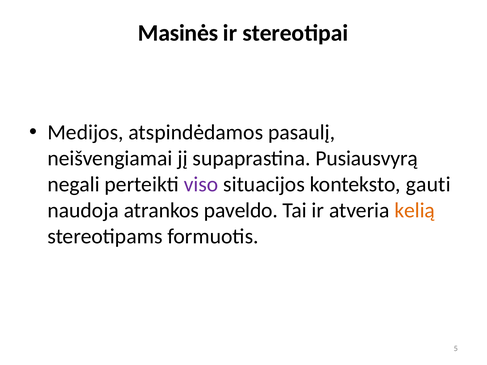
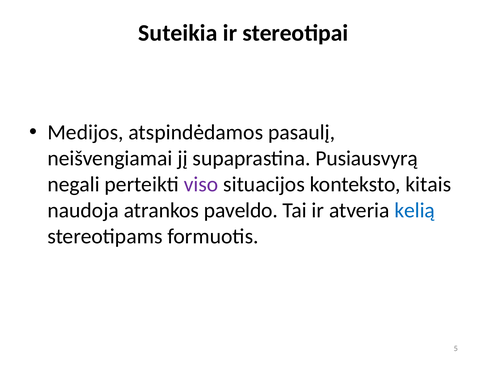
Masinės: Masinės -> Suteikia (178, 33)
gauti: gauti -> kitais (428, 184)
kelią colour: orange -> blue (415, 210)
